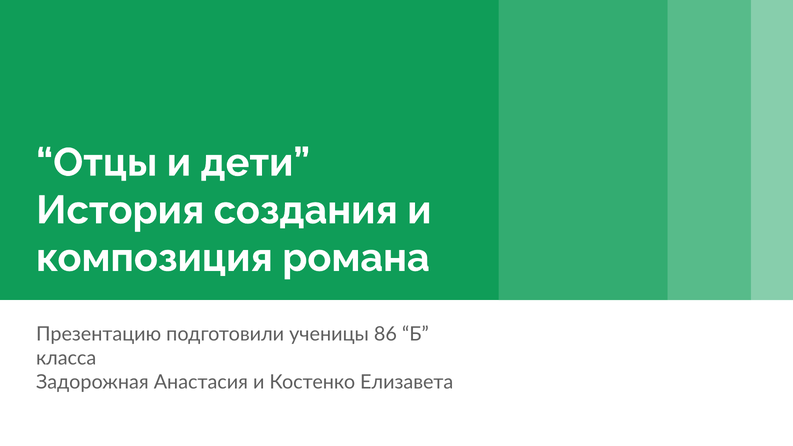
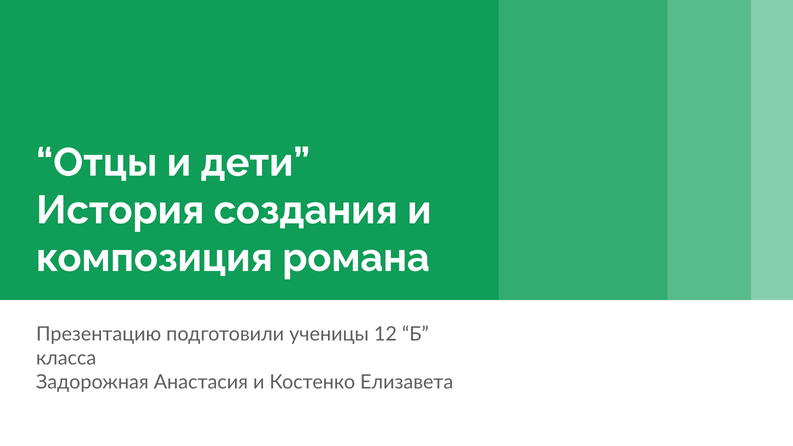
86: 86 -> 12 (385, 335)
